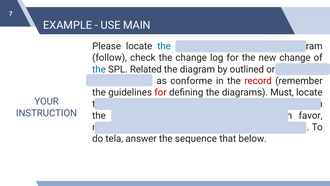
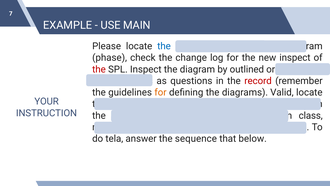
follow: follow -> phase (110, 58)
new change: change -> inspect (295, 58)
the colour: blue -> red (99, 69)
SPL Related: Related -> Inspect (146, 69)
as conforme: conforme -> questions (191, 81)
for colour: red -> orange (160, 92)
Must: Must -> Valid (282, 92)
favor: favor -> class (311, 115)
